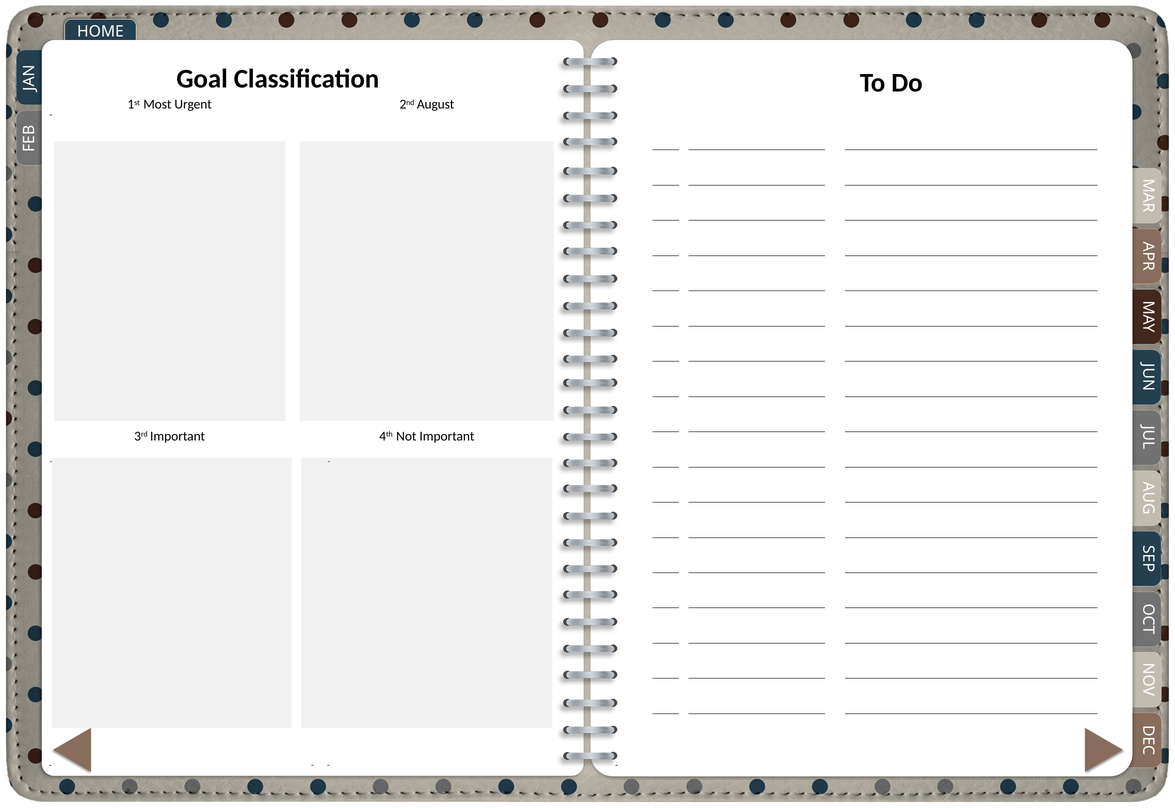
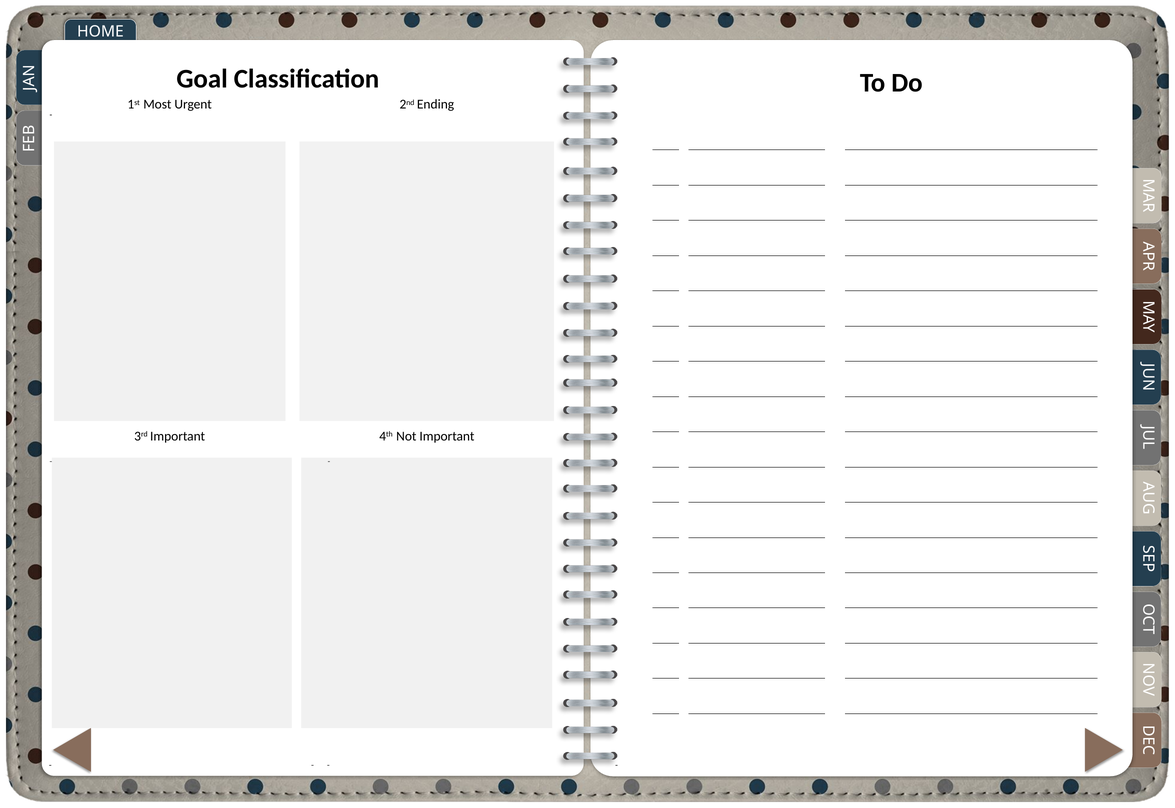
August: August -> Ending (436, 104)
